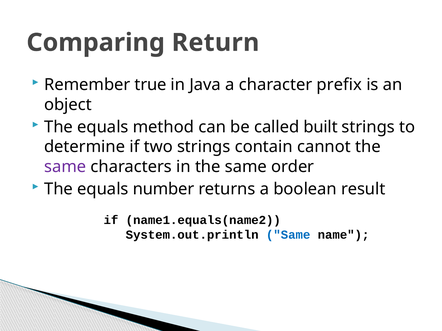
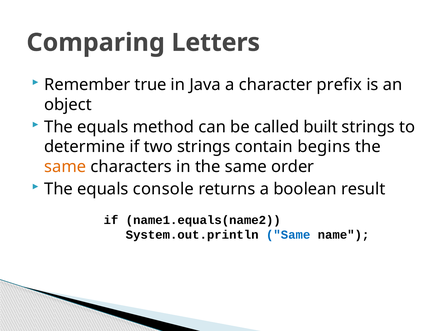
Return: Return -> Letters (216, 43)
cannot: cannot -> begins (324, 147)
same colour: purple -> orange (65, 167)
number: number -> console (163, 189)
